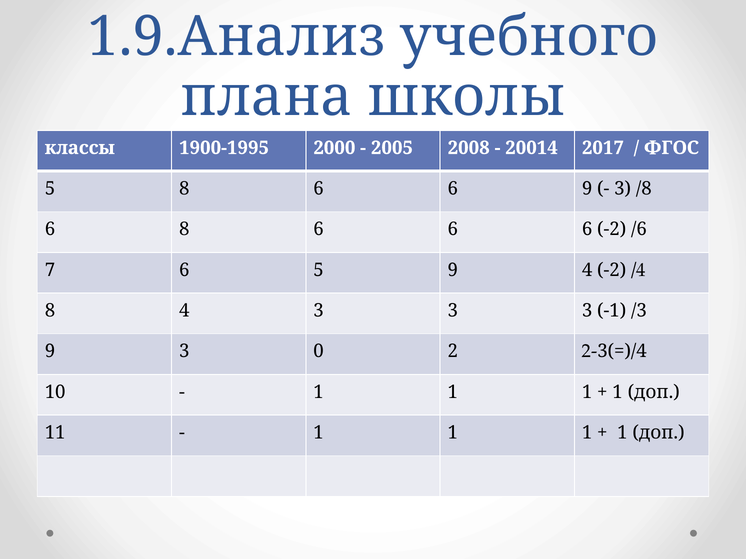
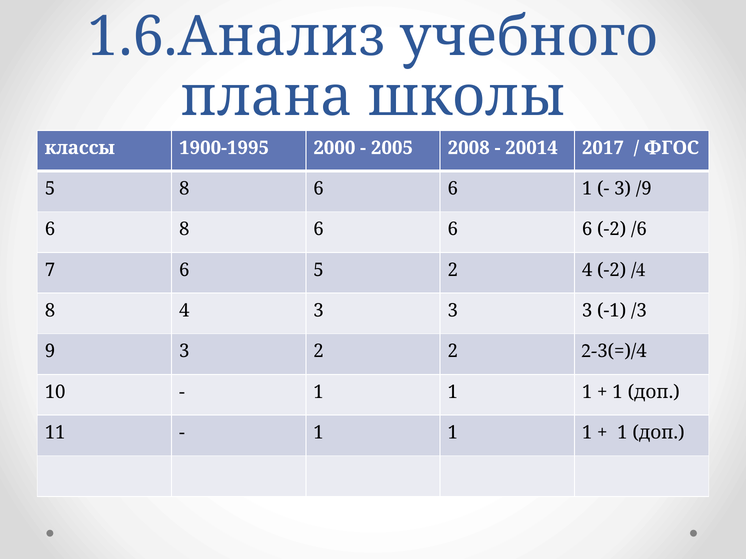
1.9.Анализ: 1.9.Анализ -> 1.6.Анализ (236, 37)
6 9: 9 -> 1 (587, 189)
/8: /8 -> /9 (644, 189)
5 9: 9 -> 2 (453, 270)
3 0: 0 -> 2 (319, 352)
